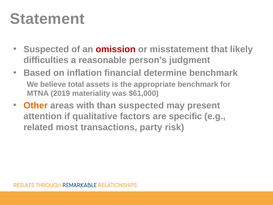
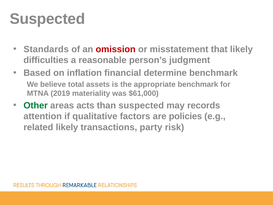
Statement: Statement -> Suspected (47, 19)
Suspected: Suspected -> Standards (46, 49)
Other colour: orange -> green (36, 105)
with: with -> acts (85, 105)
present: present -> records (204, 105)
specific: specific -> policies (185, 116)
related most: most -> likely (67, 127)
